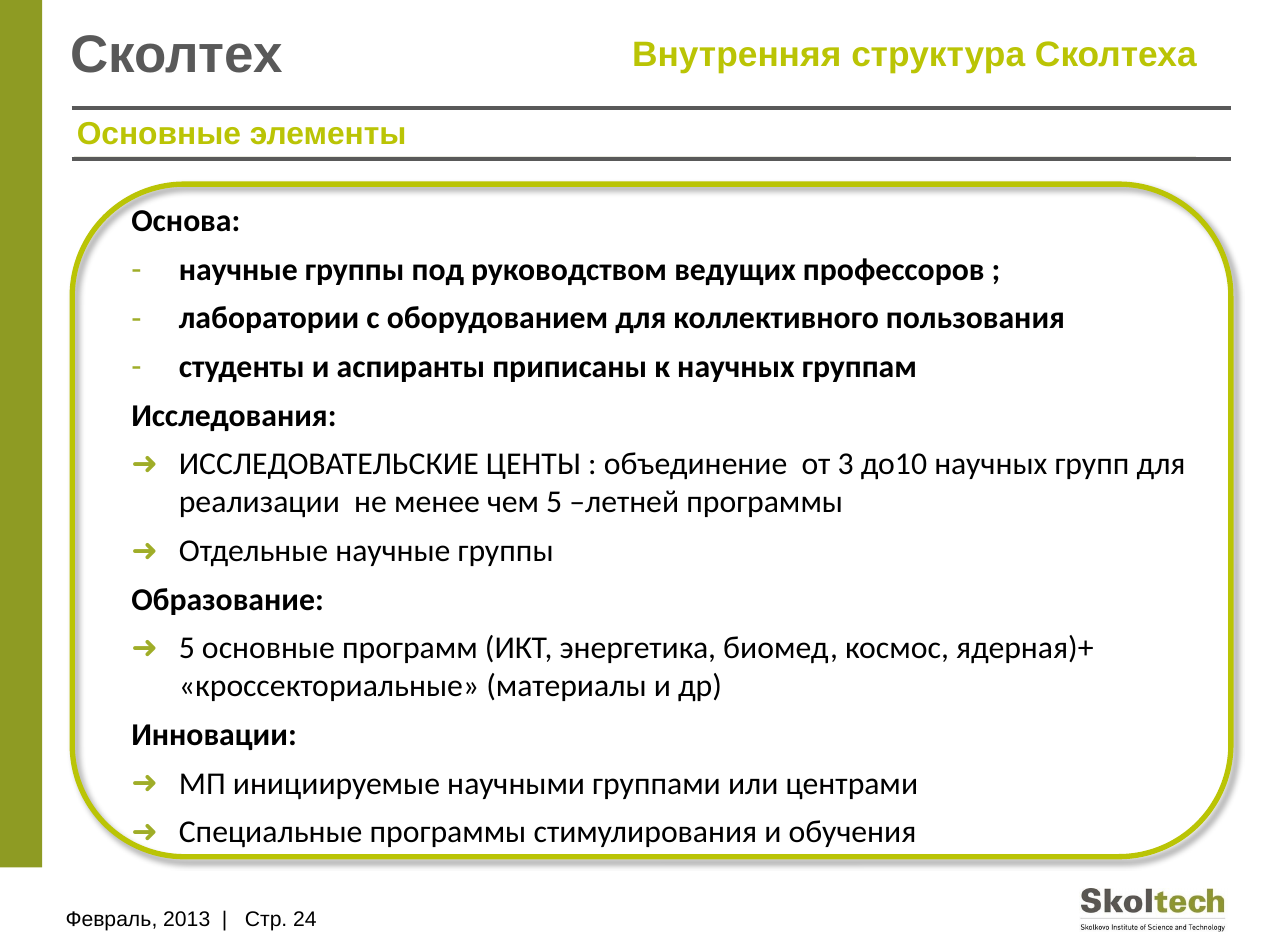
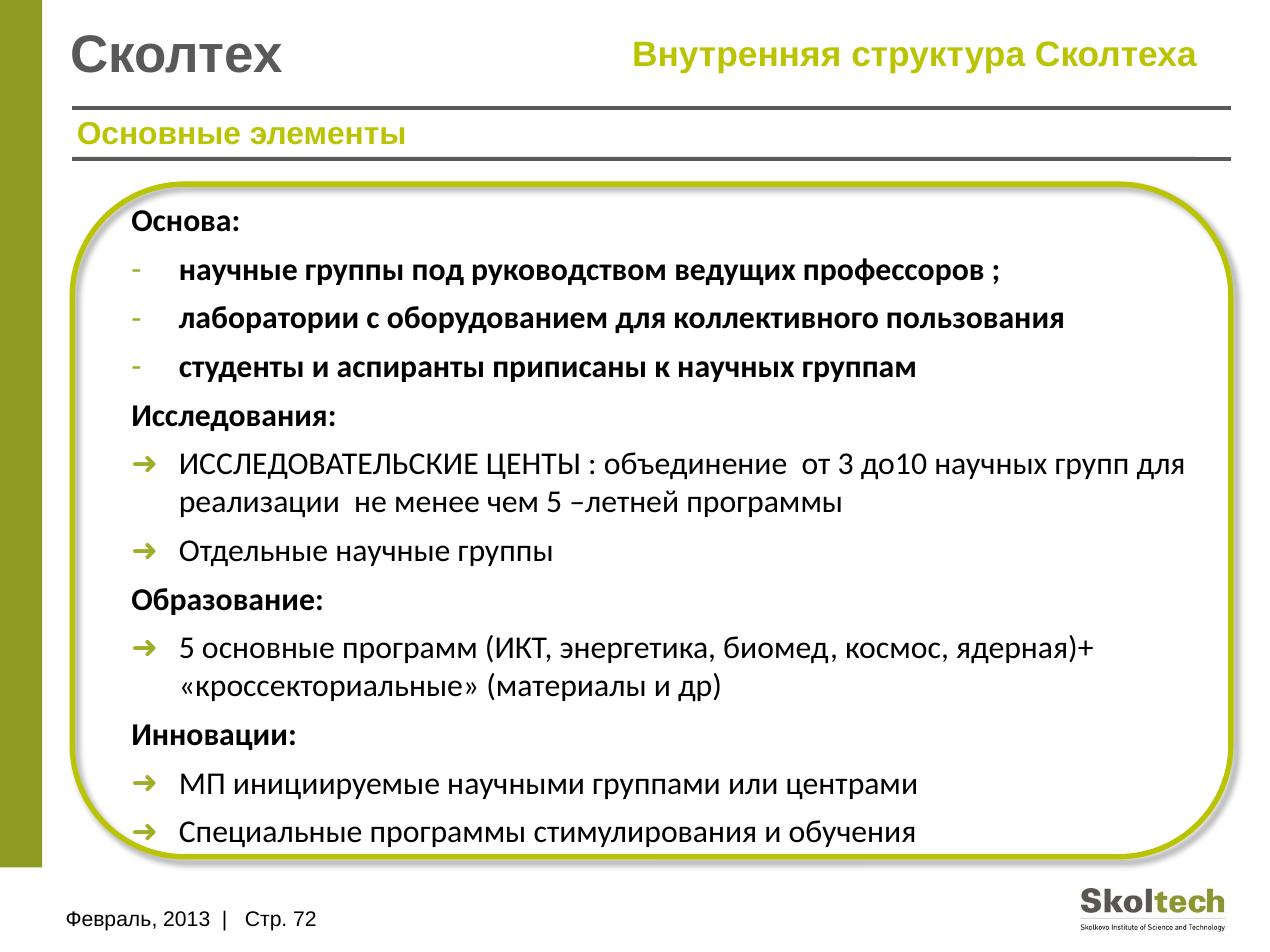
24: 24 -> 72 (305, 920)
